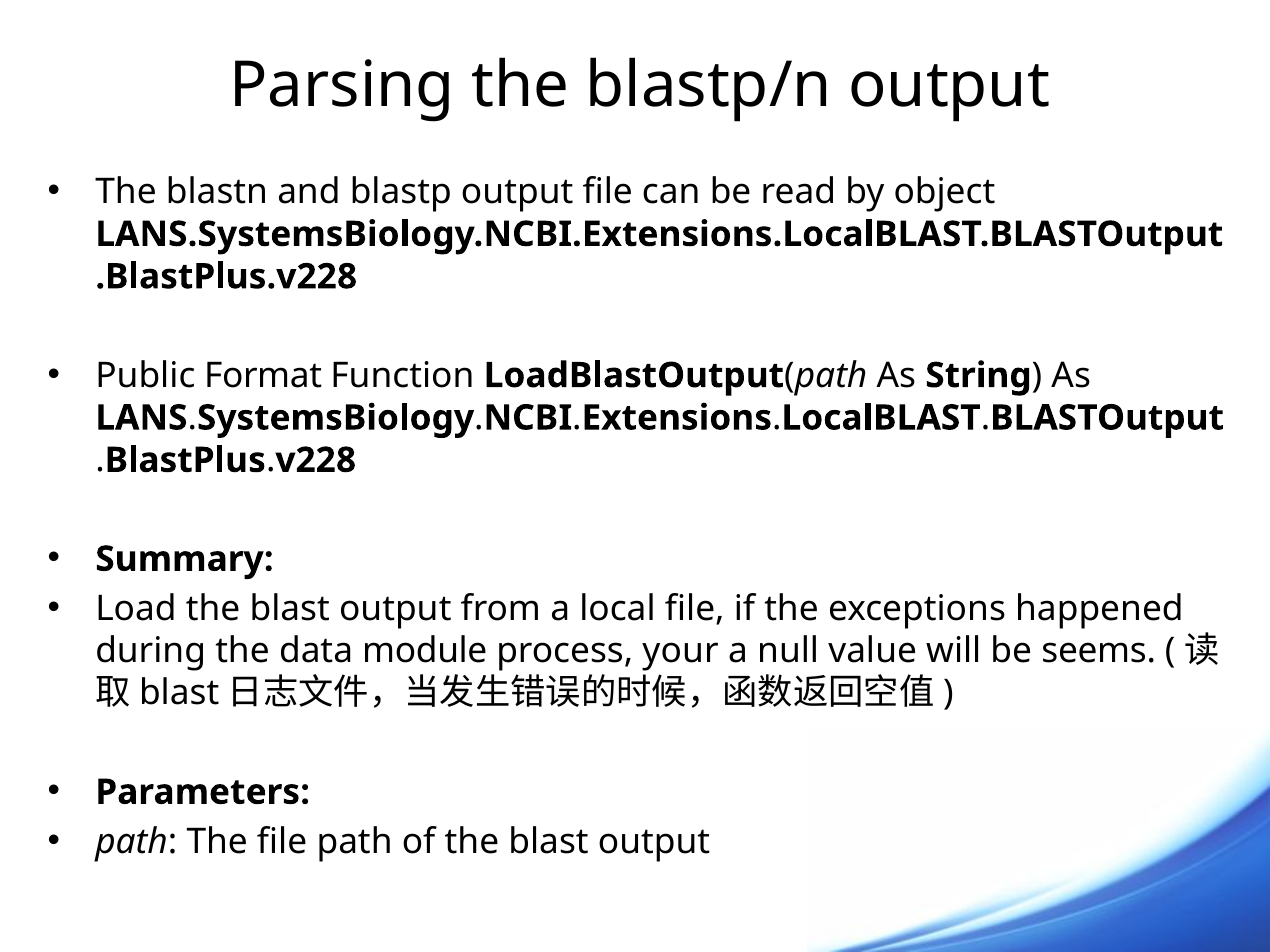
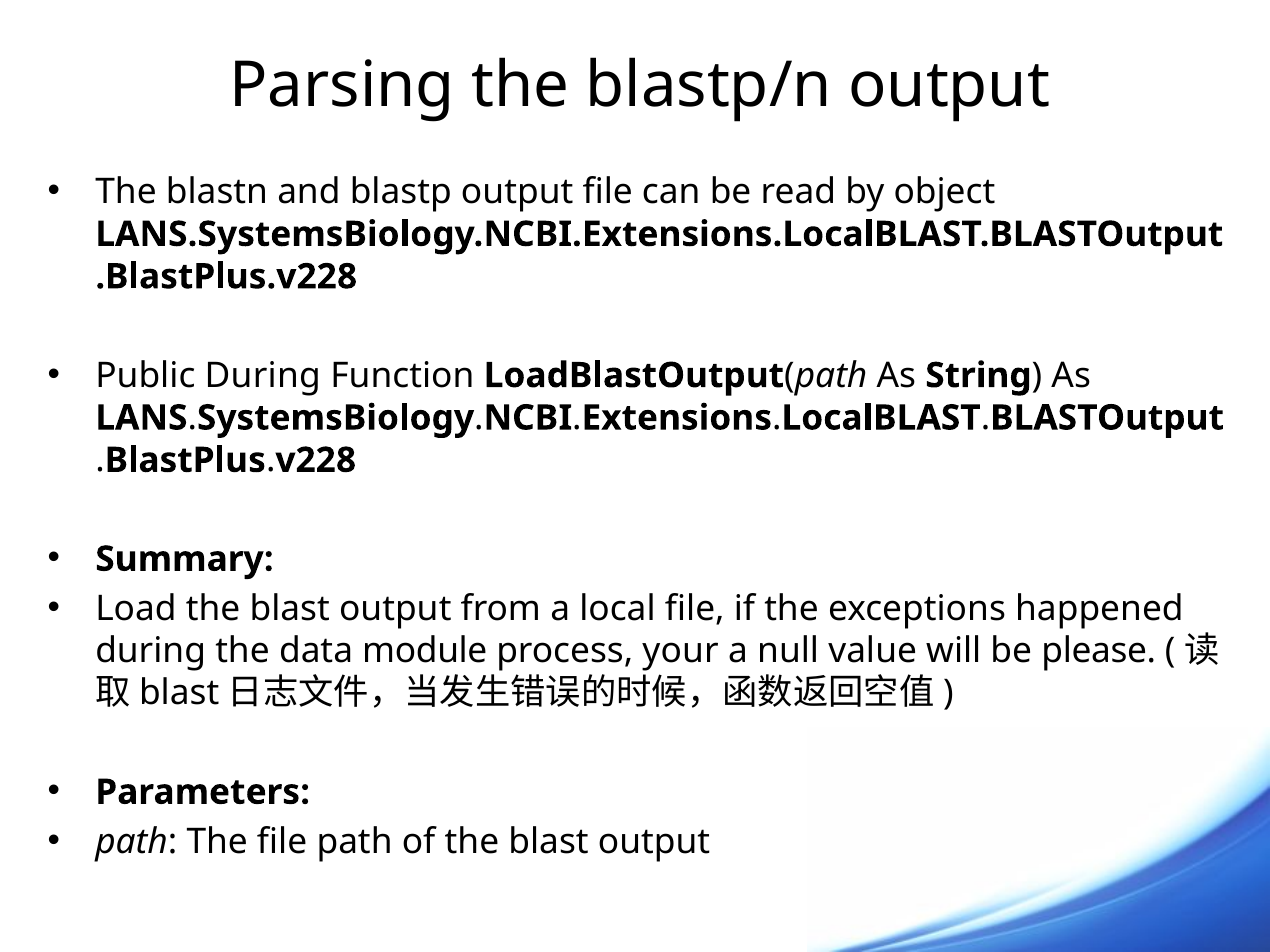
Public Format: Format -> During (263, 376)
seems: seems -> please (1099, 651)
